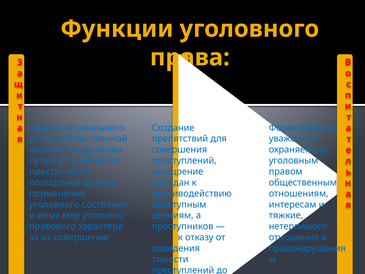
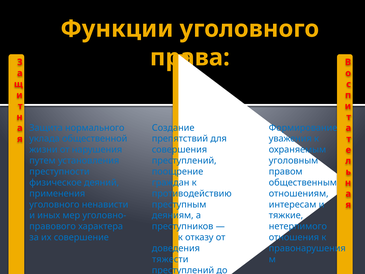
поощрение: поощрение -> физическое (55, 182)
состоянии: состоянии -> ненависти (105, 204)
